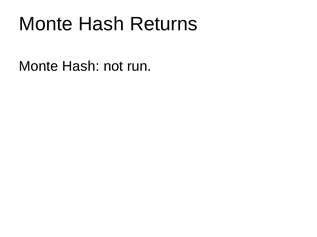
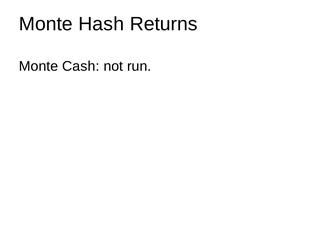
Hash: Hash -> Cash (81, 66)
